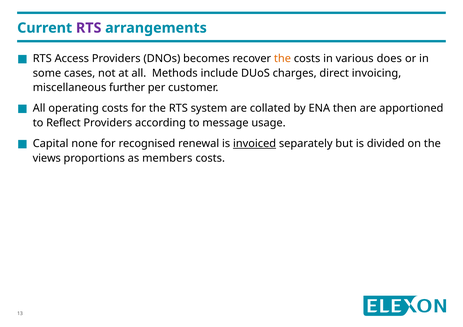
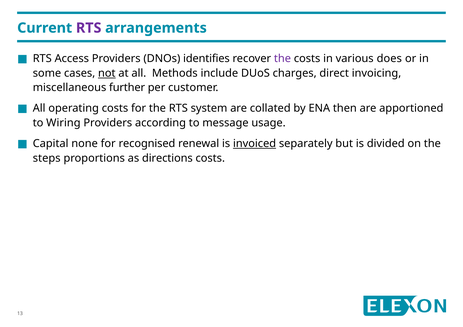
becomes: becomes -> identifies (206, 59)
the colour: orange -> purple (282, 59)
not underline: none -> present (107, 73)
Reflect: Reflect -> Wiring (63, 123)
views: views -> steps (47, 158)
members: members -> directions (167, 158)
